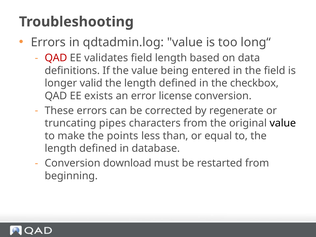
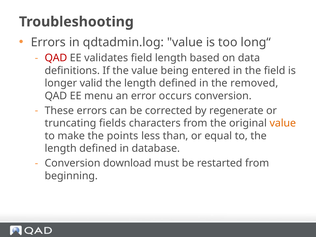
checkbox: checkbox -> removed (254, 83)
exists: exists -> menu (99, 96)
license: license -> occurs (175, 96)
pipes: pipes -> fields (113, 123)
value colour: black -> orange (283, 123)
